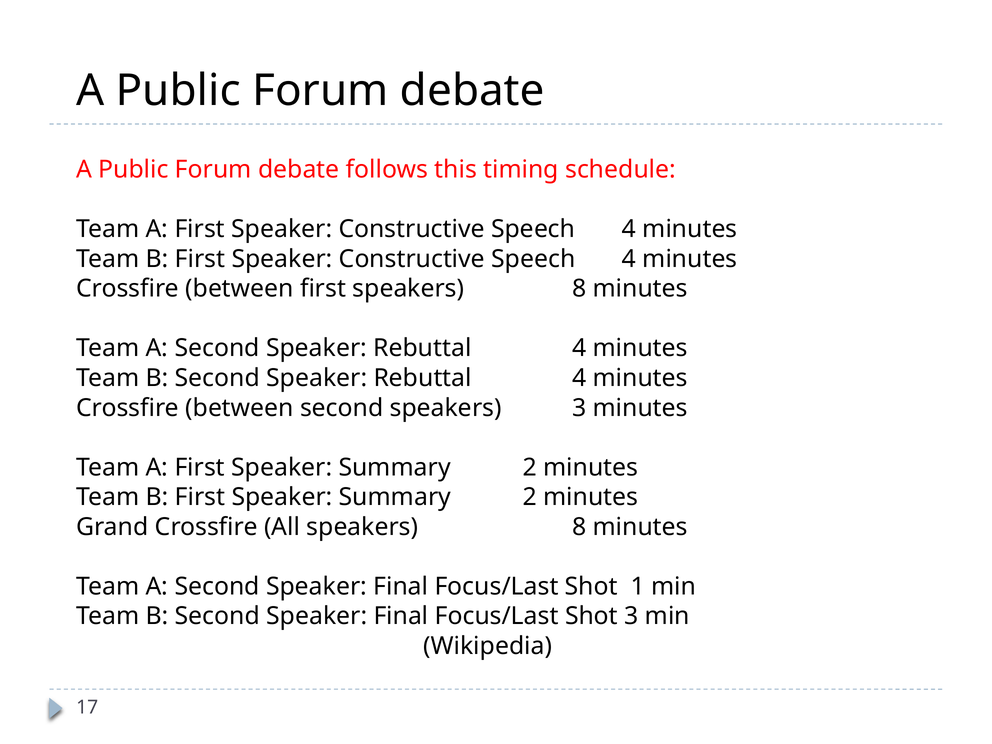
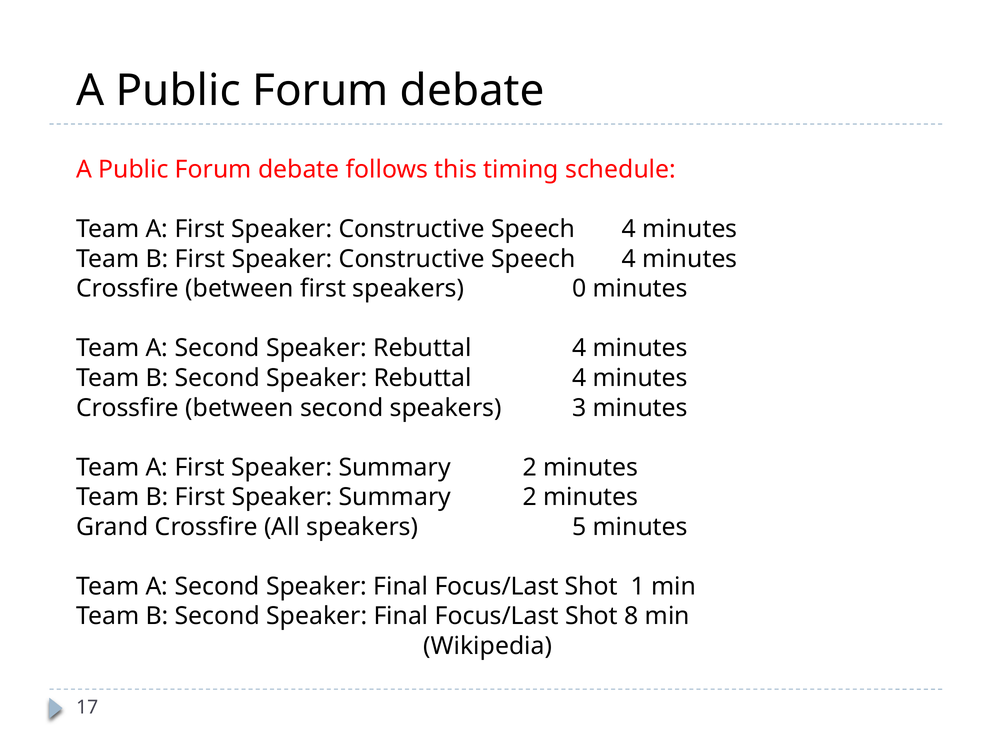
first speakers 8: 8 -> 0 (579, 289)
All speakers 8: 8 -> 5 (579, 527)
Shot 3: 3 -> 8 (631, 616)
